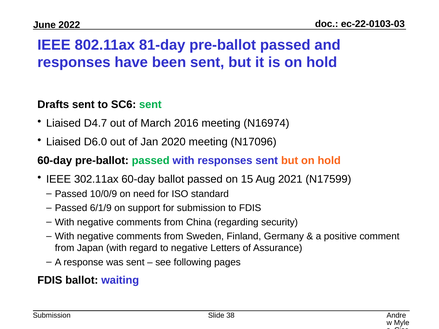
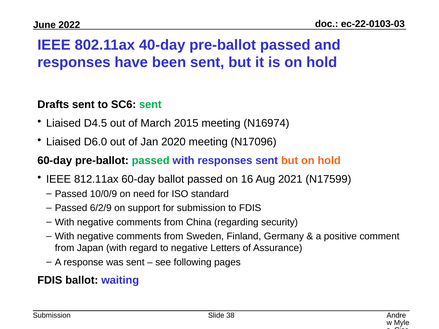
81-day: 81-day -> 40-day (162, 45)
D4.7: D4.7 -> D4.5 (95, 123)
2016: 2016 -> 2015 (186, 123)
302.11ax: 302.11ax -> 812.11ax (96, 179)
15: 15 -> 16 (247, 179)
6/1/9: 6/1/9 -> 6/2/9 (101, 208)
